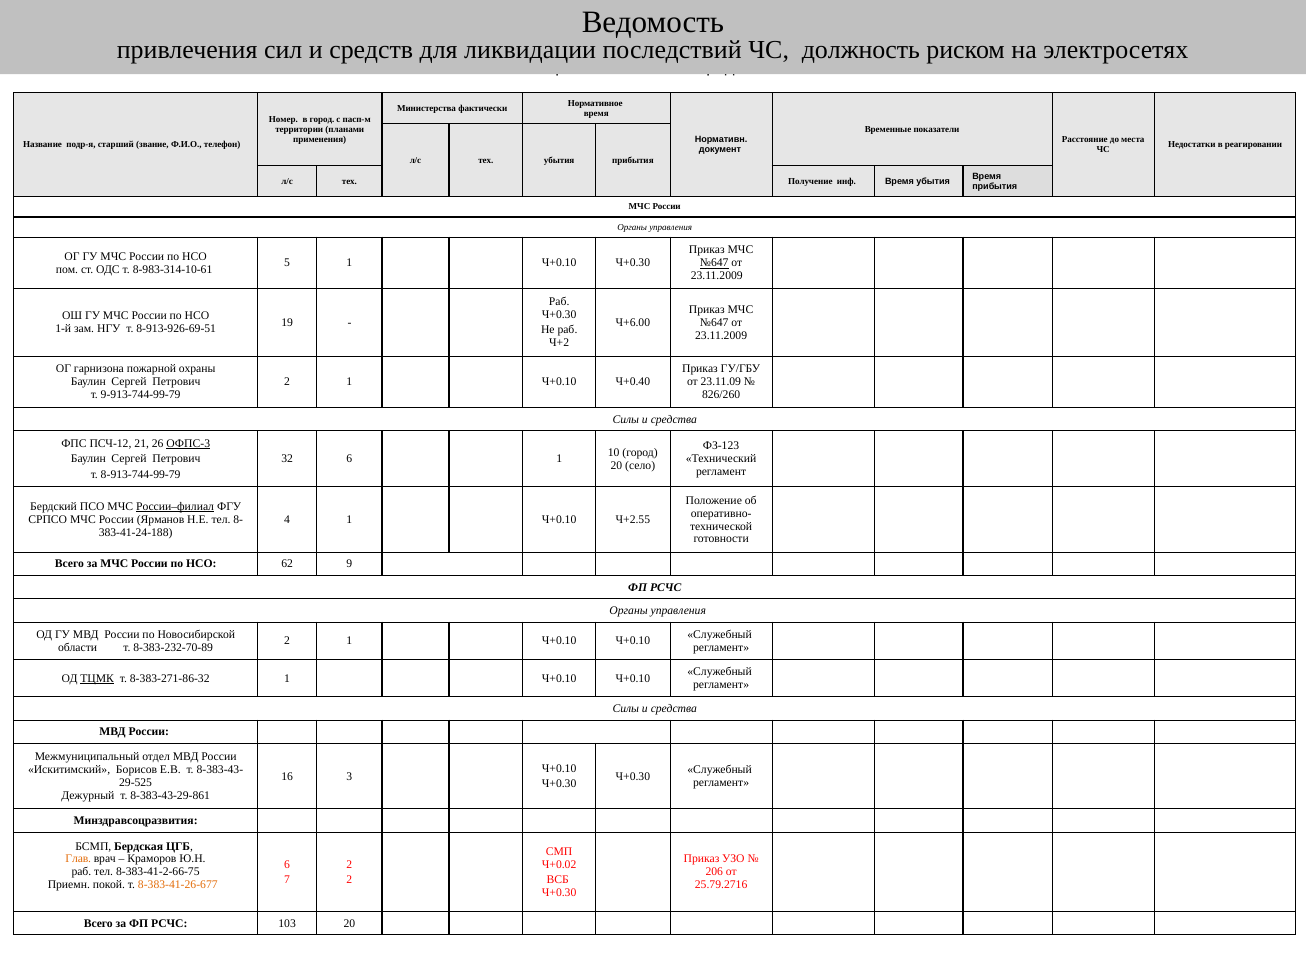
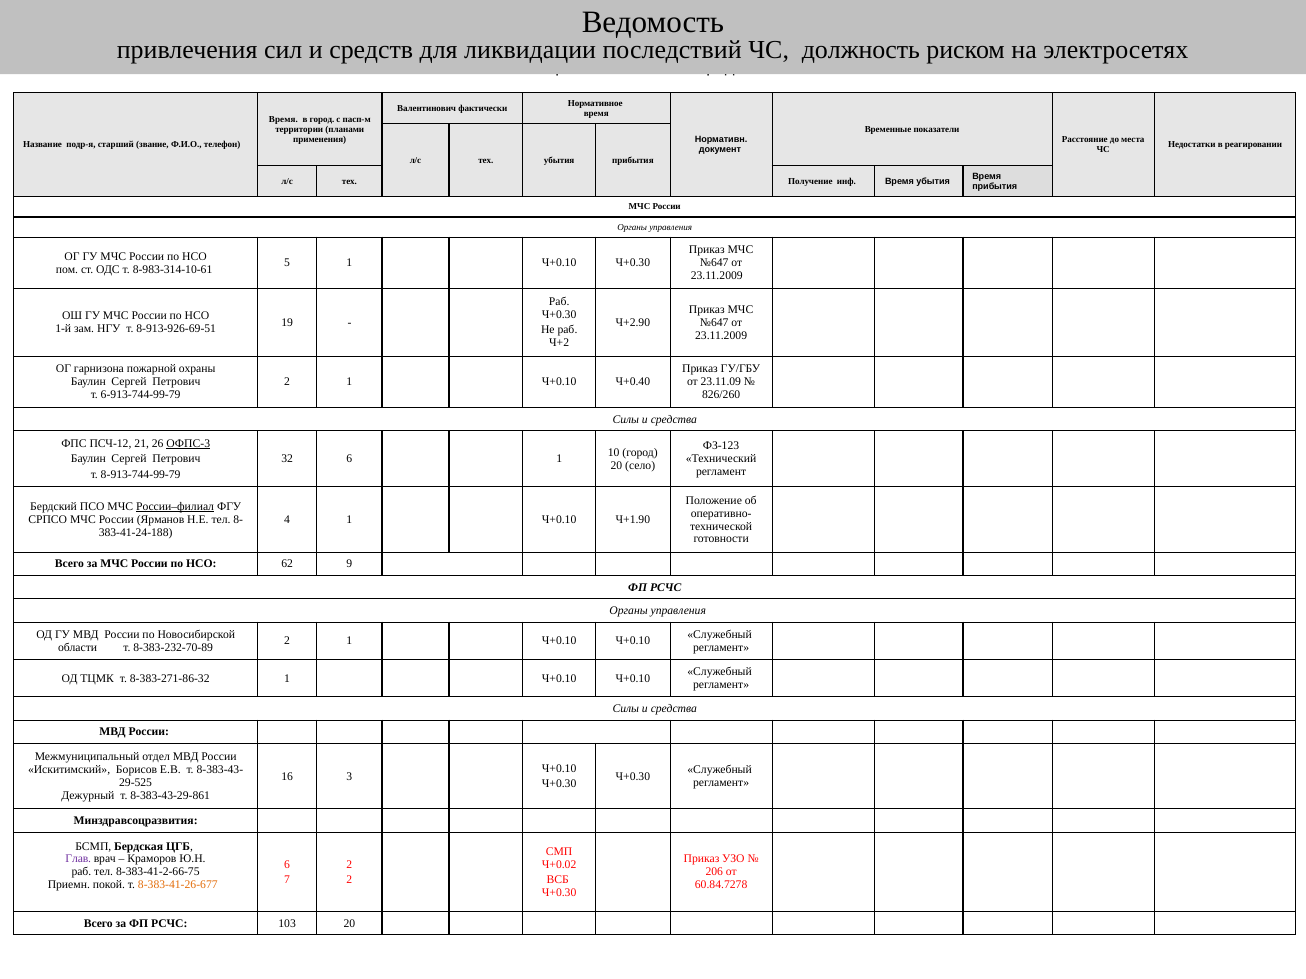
Министерства: Министерства -> Валентинович (427, 109)
Номер: Номер -> Время (283, 119)
№647 underline: present -> none (714, 263)
Ч+6.00: Ч+6.00 -> Ч+2.90 (633, 323)
9-913-744-99-79: 9-913-744-99-79 -> 6-913-744-99-79 (141, 395)
Ч+2.55: Ч+2.55 -> Ч+1.90 (633, 520)
ТЦМК underline: present -> none (97, 679)
Глав colour: orange -> purple (78, 860)
25.79.2716: 25.79.2716 -> 60.84.7278 (721, 885)
